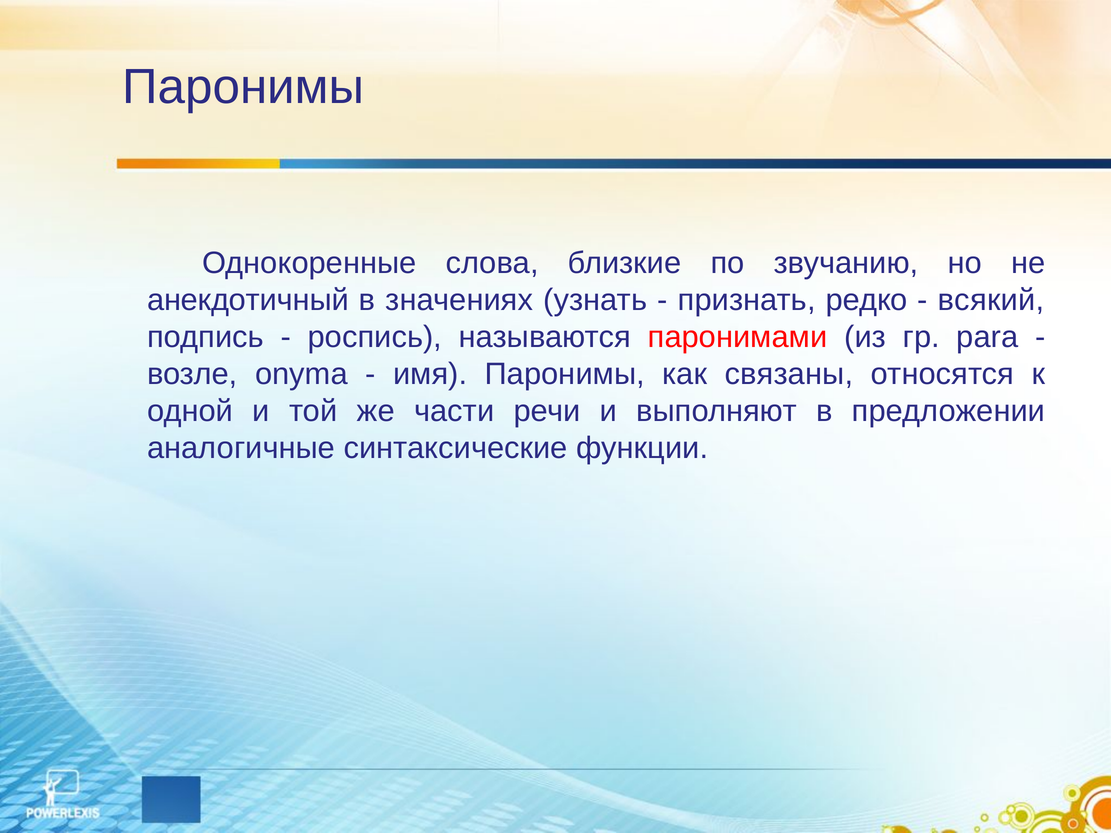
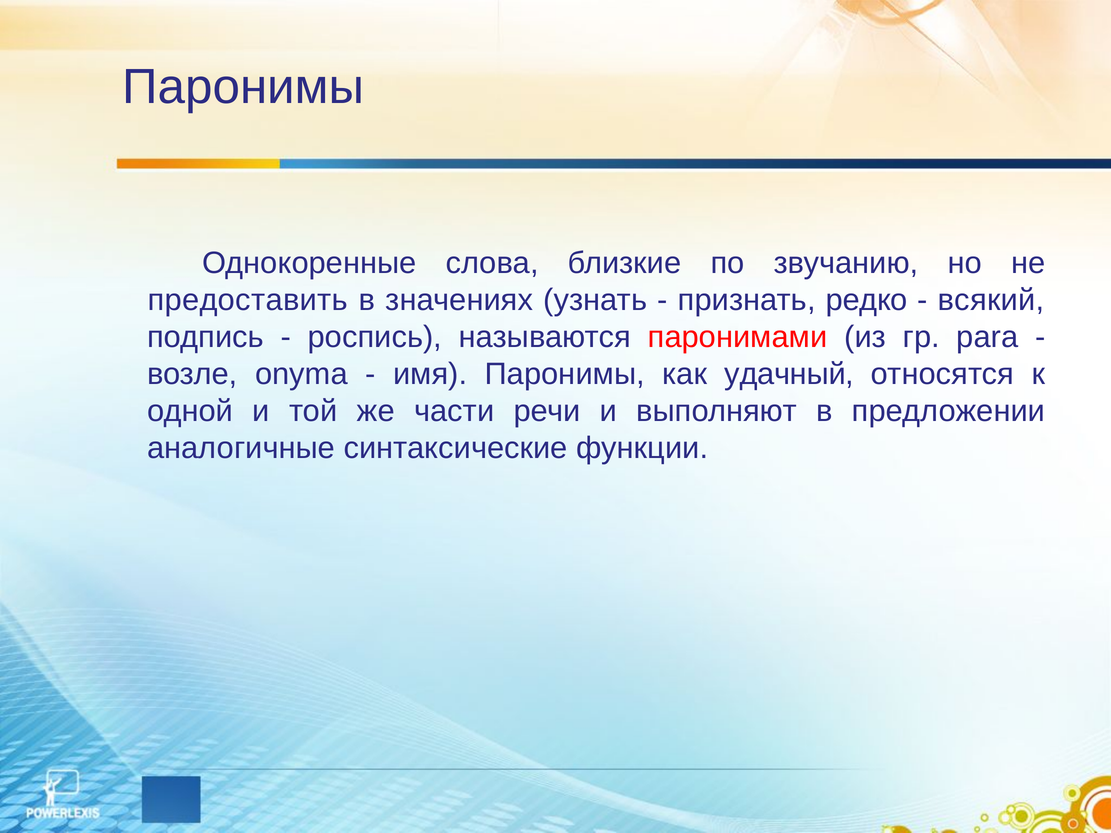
анекдотичный: анекдотичный -> предоставить (248, 300)
связаны: связаны -> удачный (789, 374)
